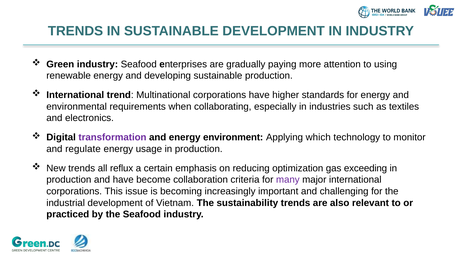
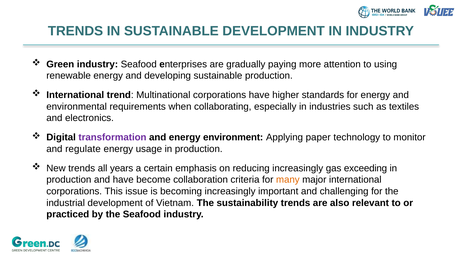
which: which -> paper (318, 137)
reflux: reflux -> years (122, 168)
reducing optimization: optimization -> increasingly (298, 168)
many colour: purple -> orange (288, 180)
